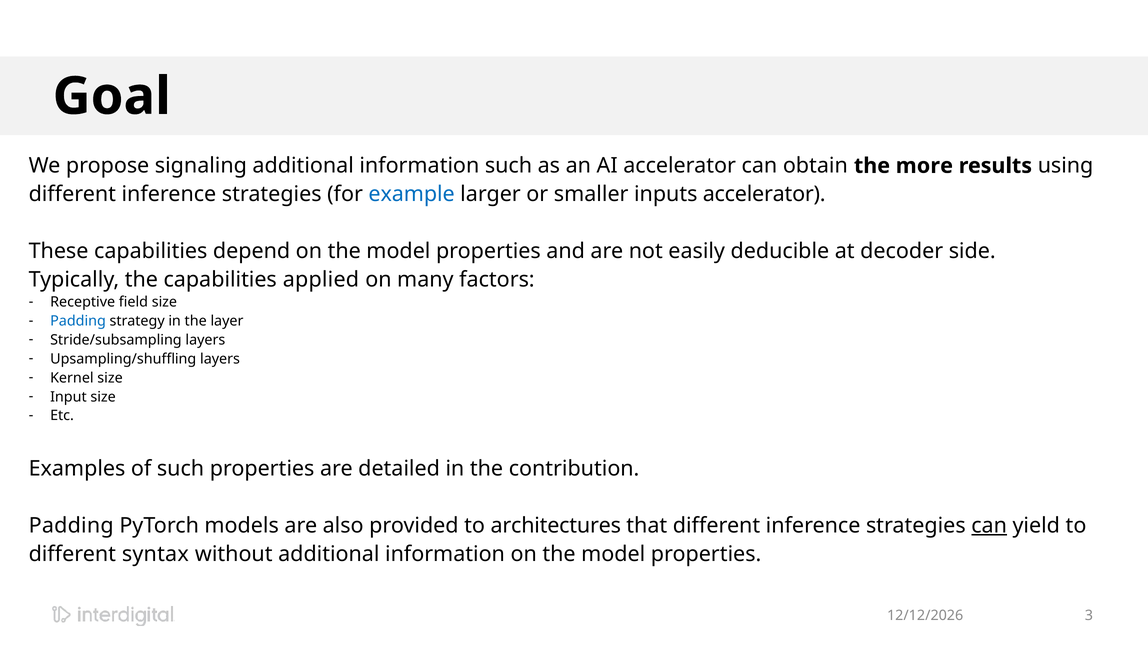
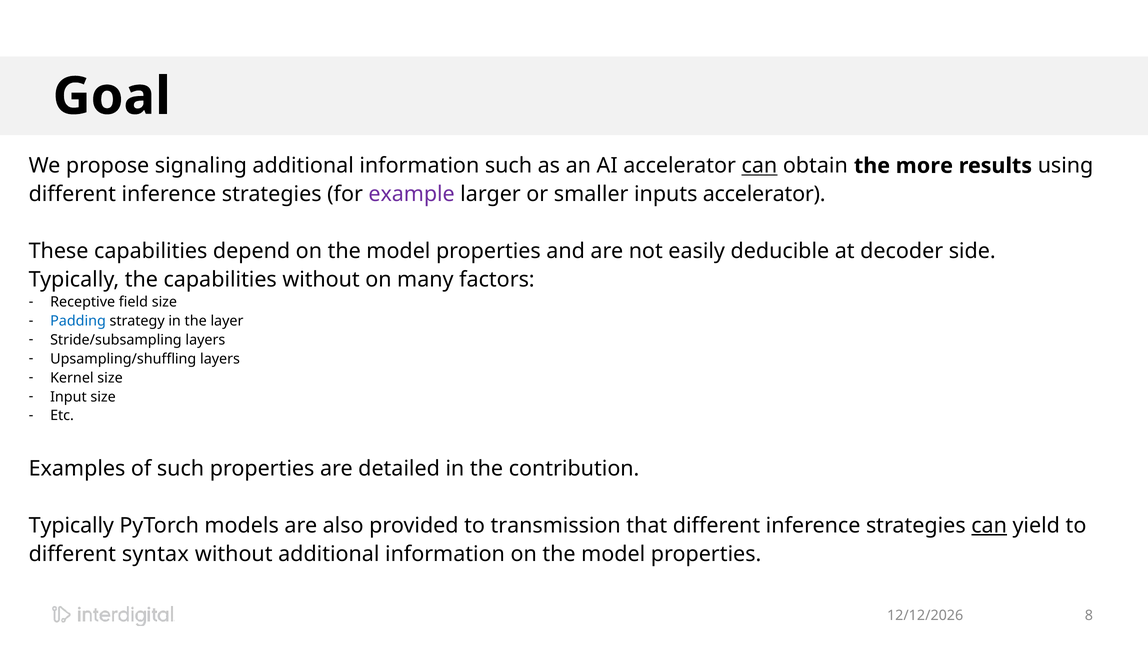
can underline: none -> present (759, 166)
example colour: blue -> purple (412, 194)
capabilities applied: applied -> without (321, 279)
Padding: Padding -> Typically (71, 525)
architectures: architectures -> transmission (556, 525)
3: 3 -> 8 (1089, 616)
